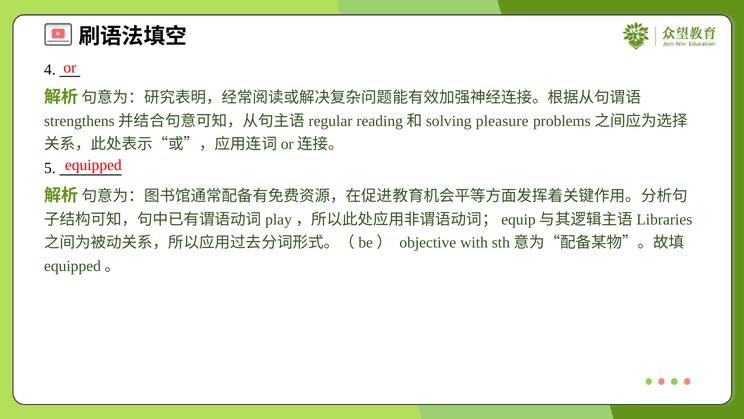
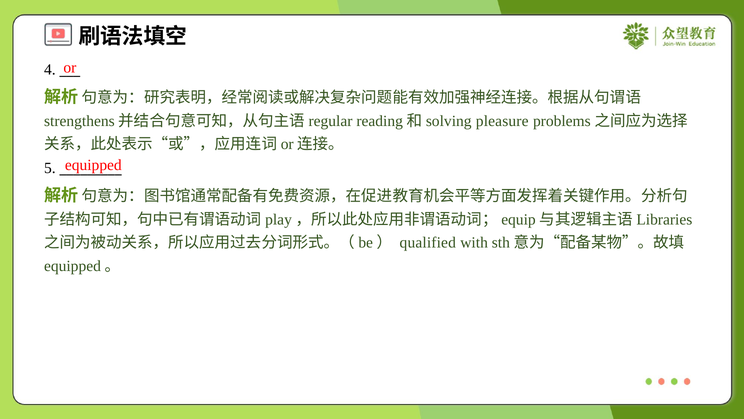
objective: objective -> qualified (428, 243)
